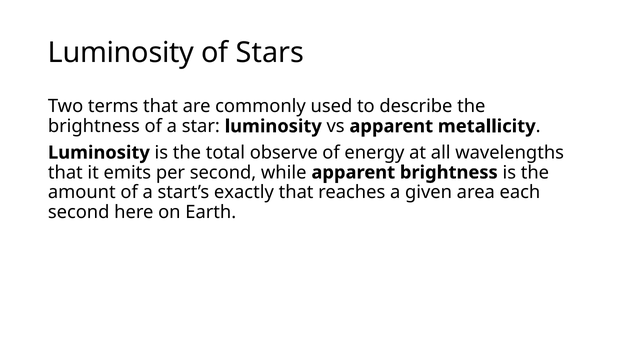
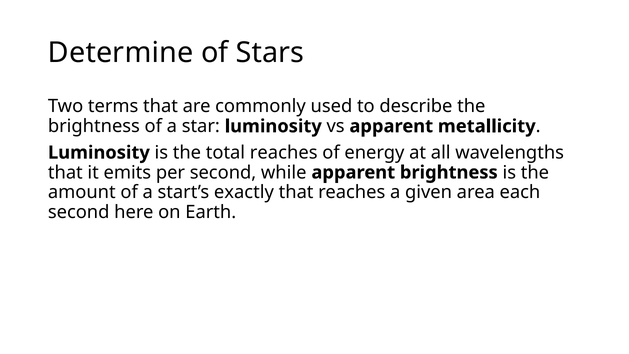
Luminosity: Luminosity -> Determine (121, 53)
total observe: observe -> reaches (284, 153)
